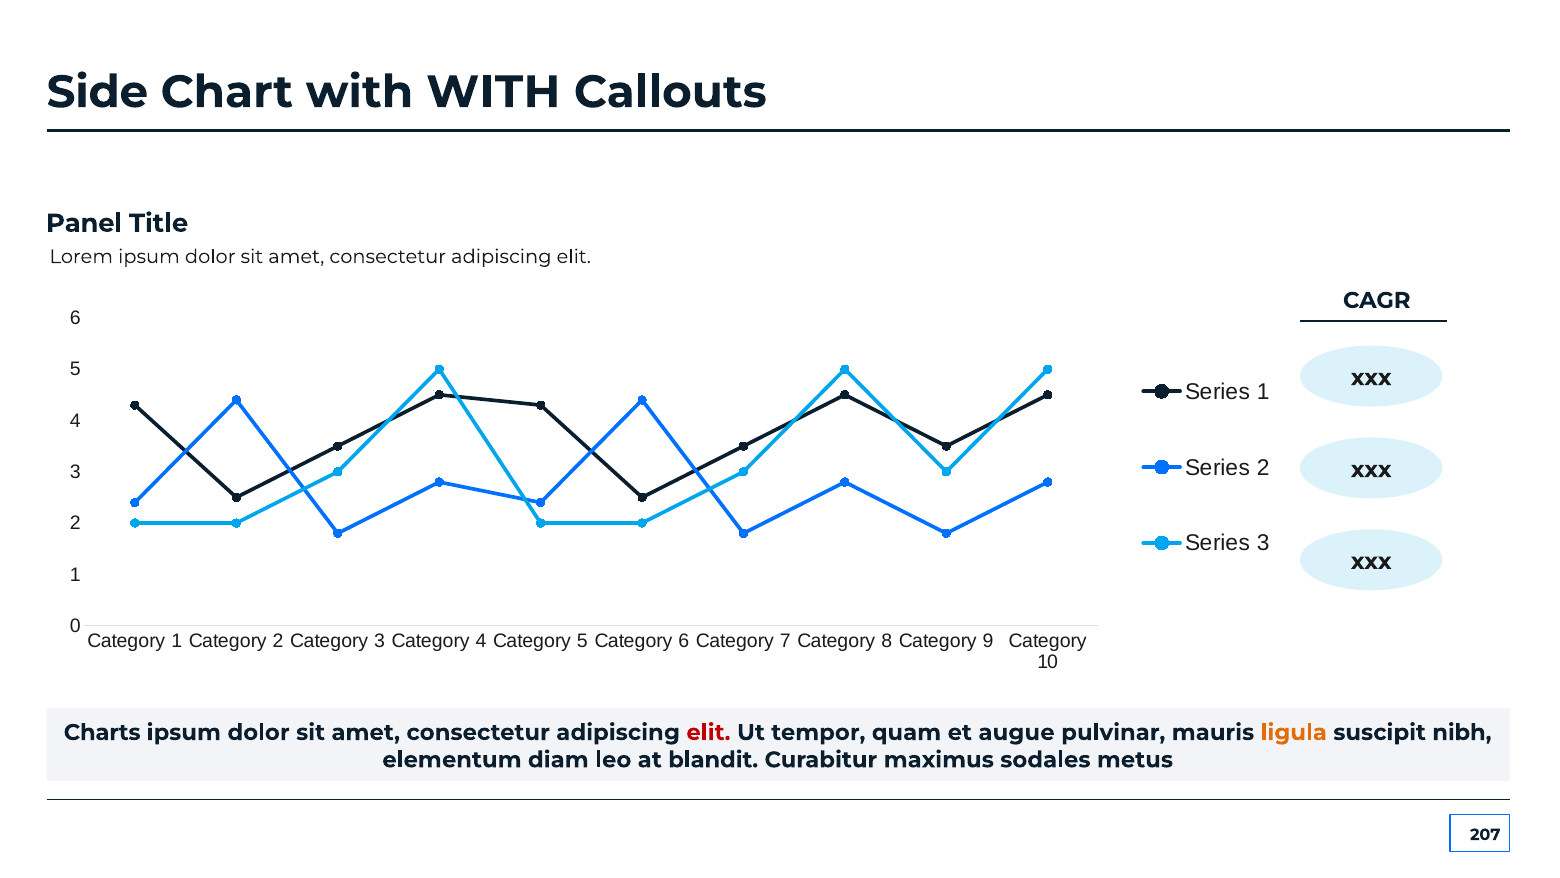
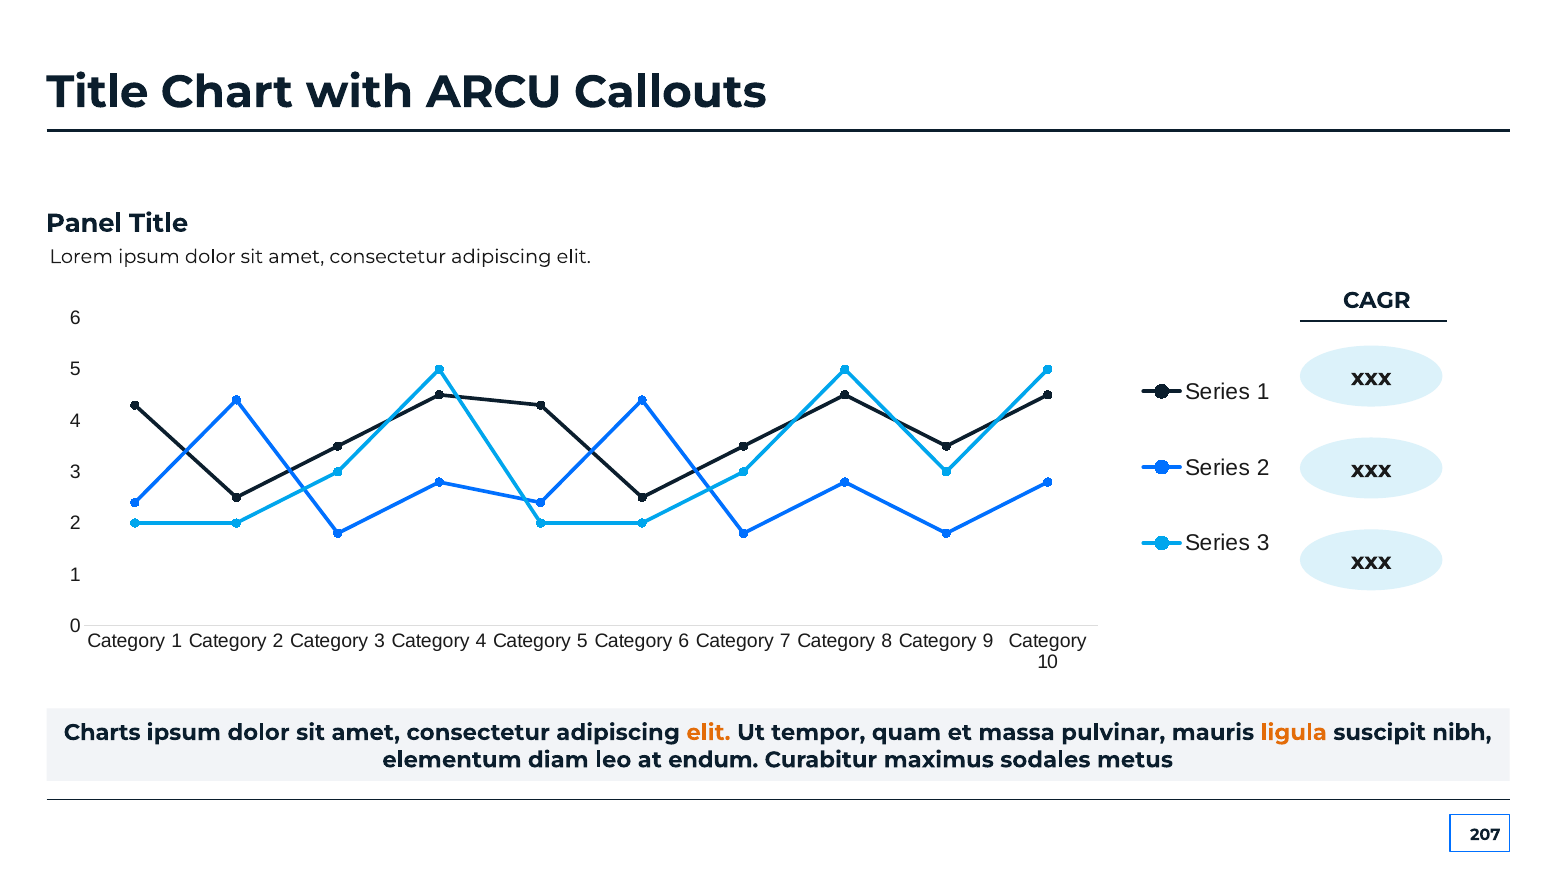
Side: Side -> Title (97, 92)
with WITH: WITH -> ARCU (494, 92)
elit colour: red -> orange (708, 732)
augue: augue -> massa (1017, 732)
blandit: blandit -> endum (713, 759)
